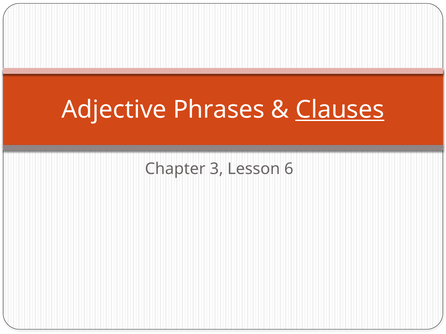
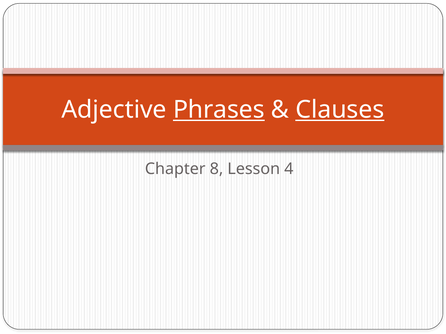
Phrases underline: none -> present (219, 110)
3: 3 -> 8 (216, 169)
6: 6 -> 4 (289, 169)
